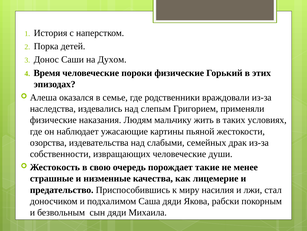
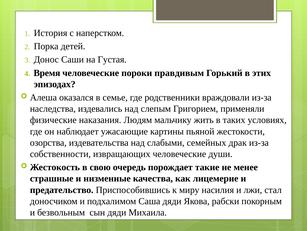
Духом: Духом -> Густая (112, 59)
пороки физические: физические -> правдивым (179, 73)
